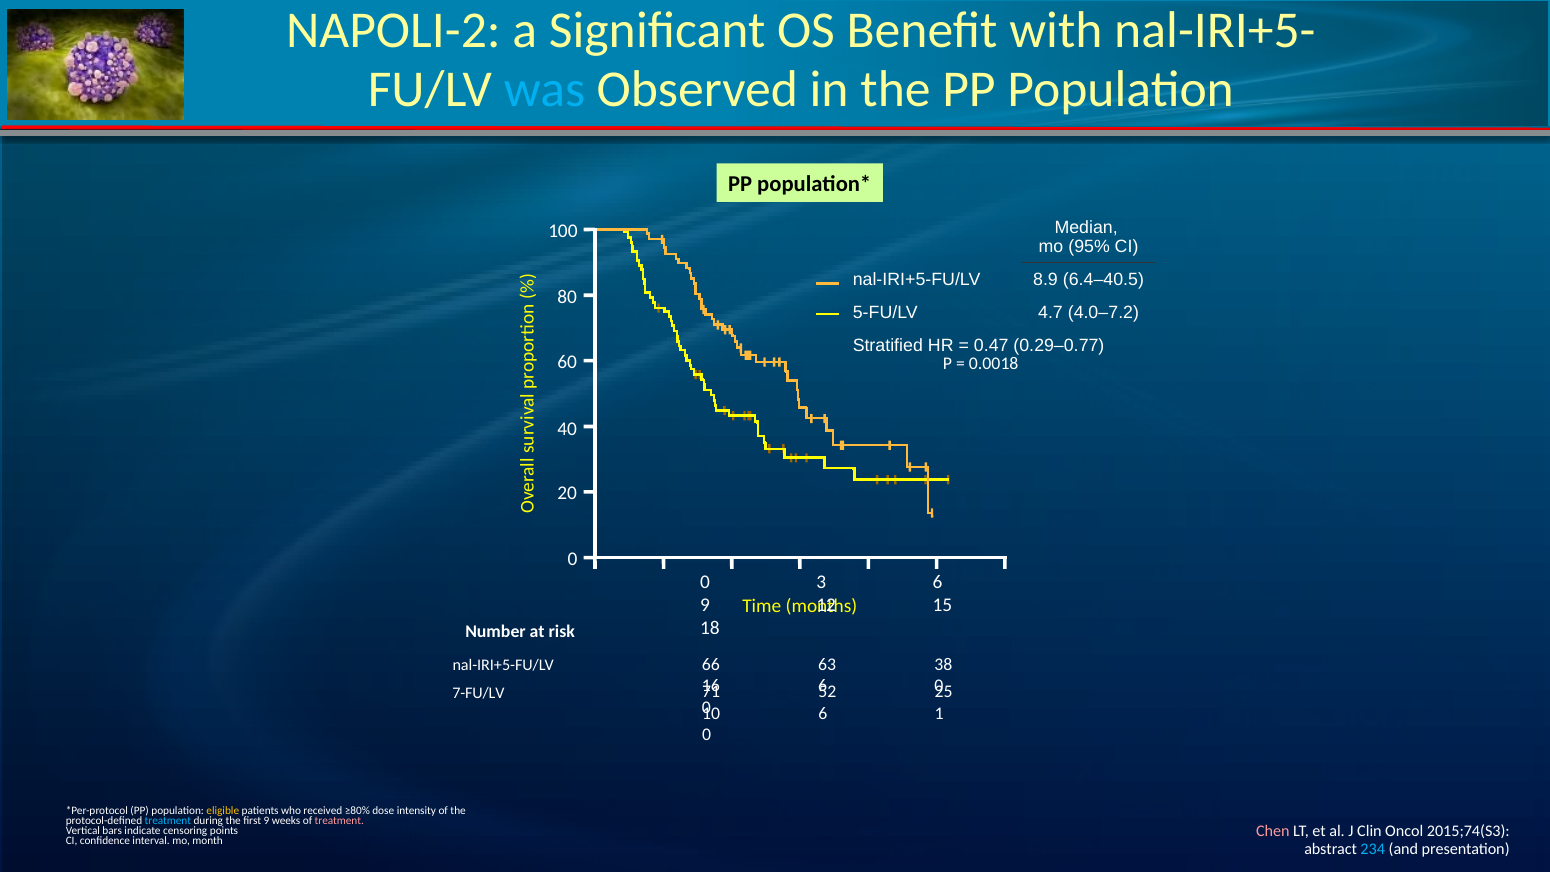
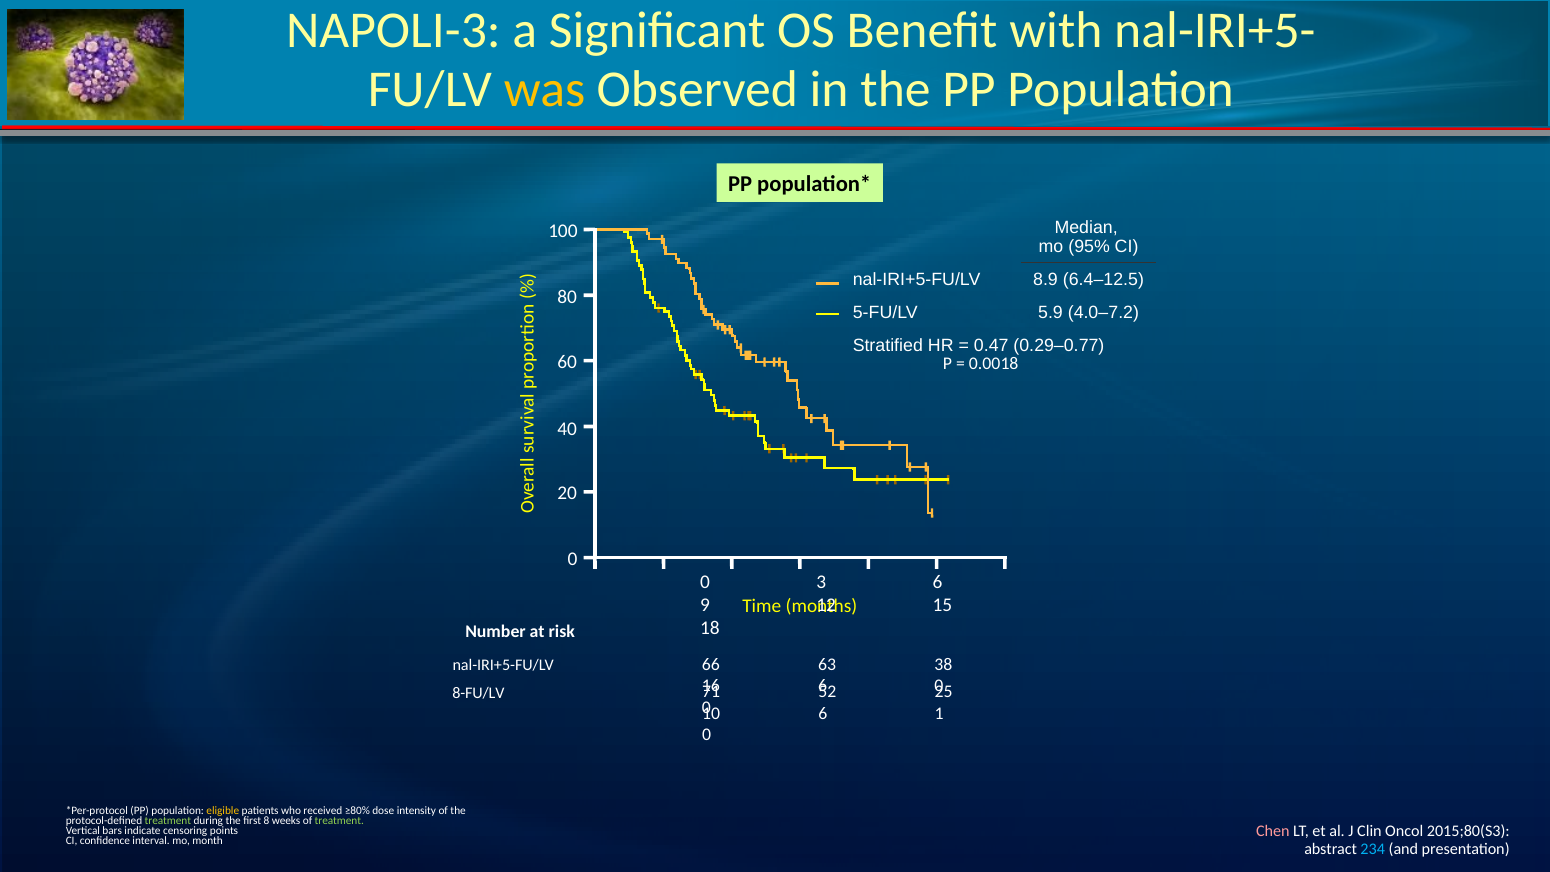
NAPOLI-2: NAPOLI-2 -> NAPOLI-3 (393, 31)
was colour: light blue -> yellow (545, 90)
6.4–40.5: 6.4–40.5 -> 6.4–12.5 (1103, 279)
4.7: 4.7 -> 5.9 (1050, 312)
7-FU/LV: 7-FU/LV -> 8-FU/LV (478, 693)
treatment colour: light blue -> light green (168, 820)
first 9: 9 -> 8 (266, 820)
treatment colour: pink -> light green (339, 820)
2015;74(S3: 2015;74(S3 -> 2015;80(S3 (1468, 831)
